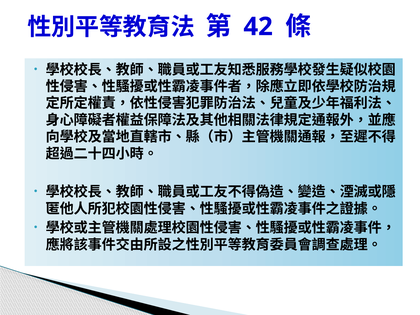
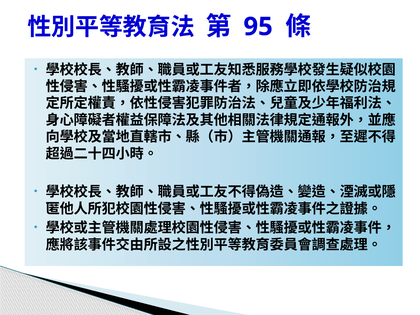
42: 42 -> 95 (258, 27)
